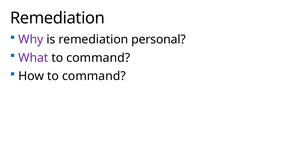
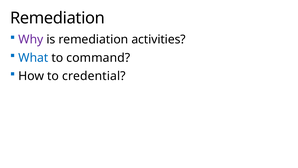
personal: personal -> activities (159, 39)
What colour: purple -> blue (33, 58)
How to command: command -> credential (94, 76)
